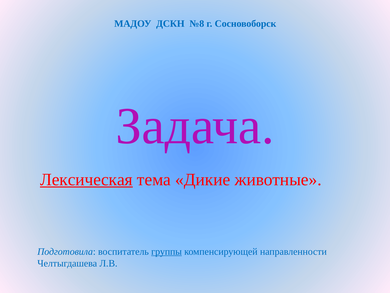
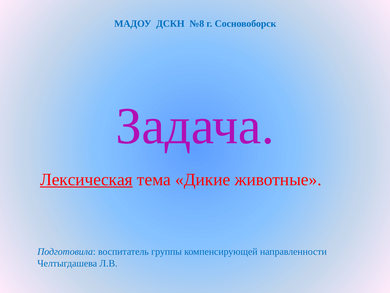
группы underline: present -> none (167, 251)
